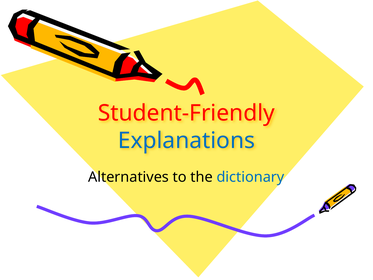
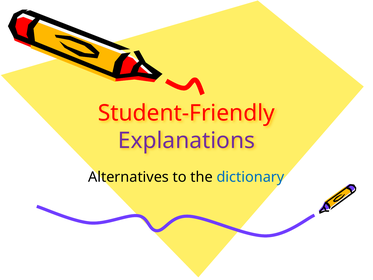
Explanations colour: blue -> purple (186, 140)
